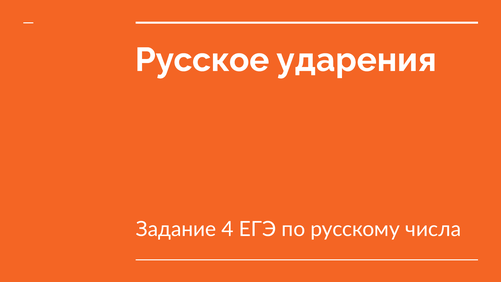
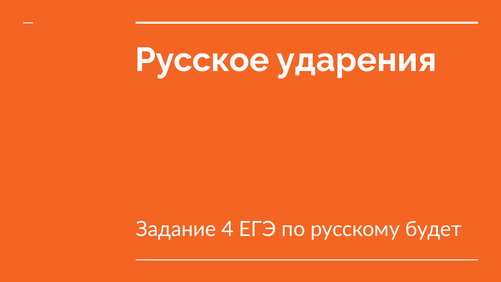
числа: числа -> будет (433, 229)
